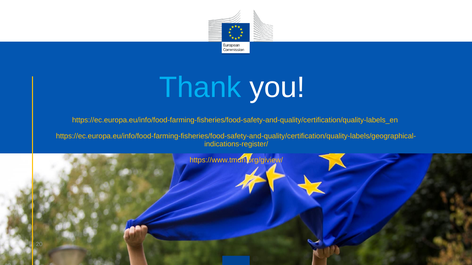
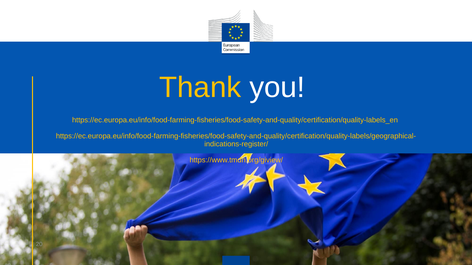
Thank colour: light blue -> yellow (200, 88)
